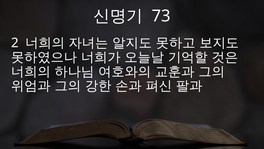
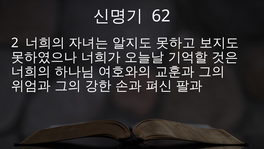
73: 73 -> 62 (161, 16)
